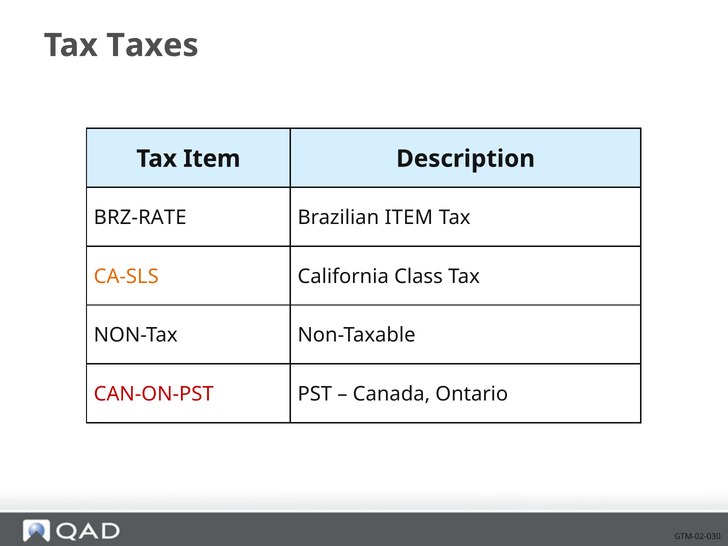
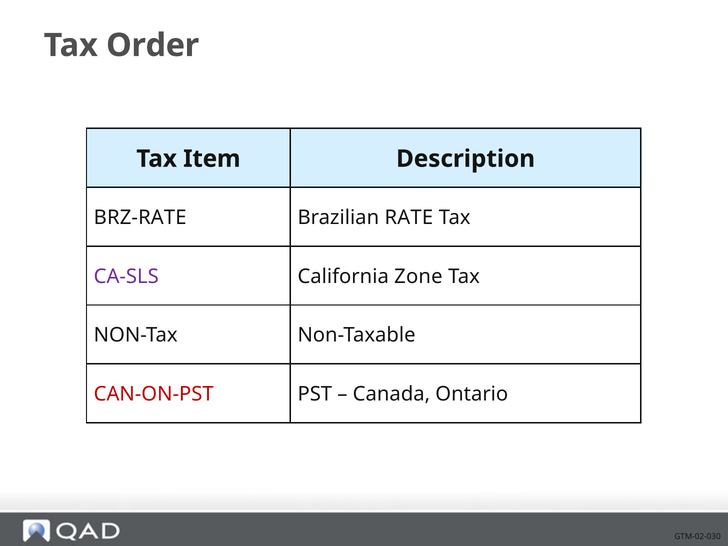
Taxes: Taxes -> Order (153, 45)
Brazilian ITEM: ITEM -> RATE (409, 217)
CA-SLS colour: orange -> purple (126, 276)
Class: Class -> Zone (418, 276)
